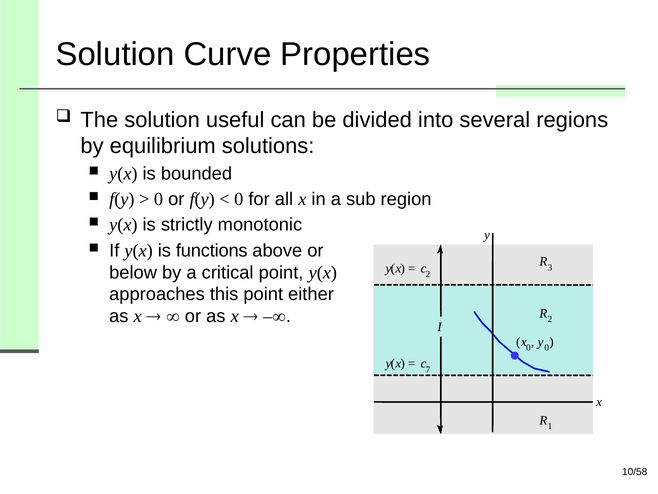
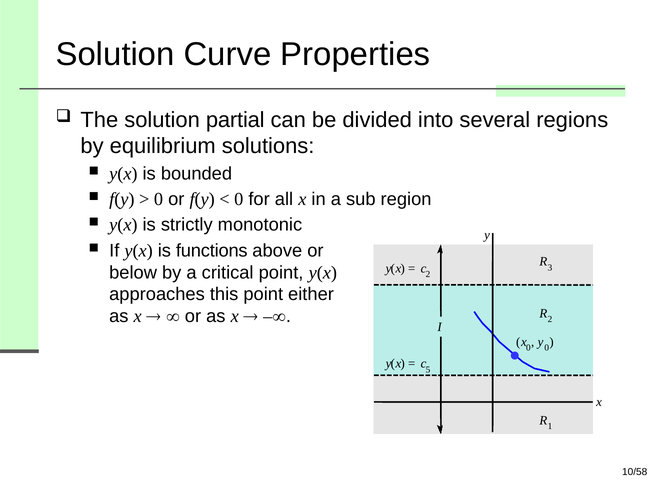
useful: useful -> partial (235, 120)
7: 7 -> 5 (428, 369)
